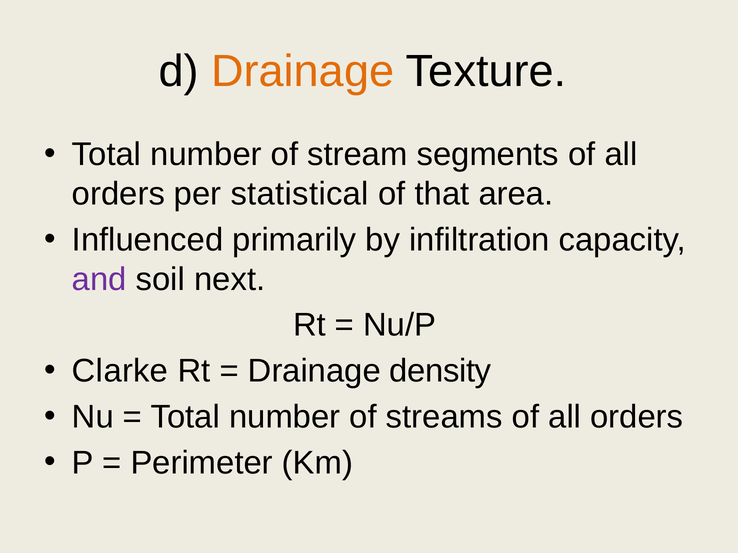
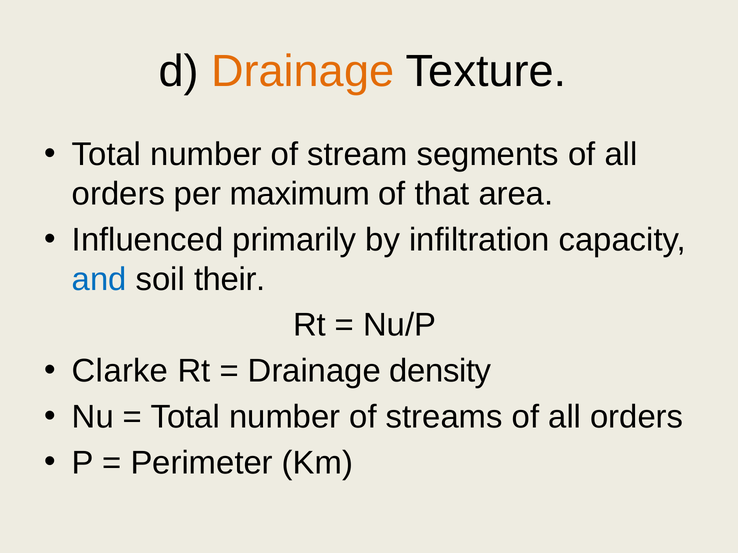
statistical: statistical -> maximum (300, 194)
and colour: purple -> blue (99, 279)
next: next -> their (230, 279)
